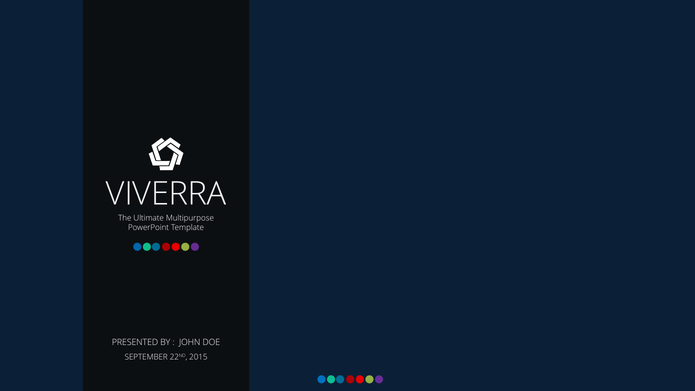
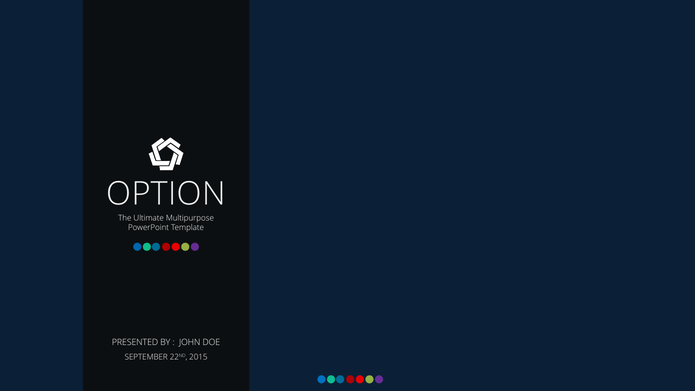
VIVERRA: VIVERRA -> OPTION (166, 194)
